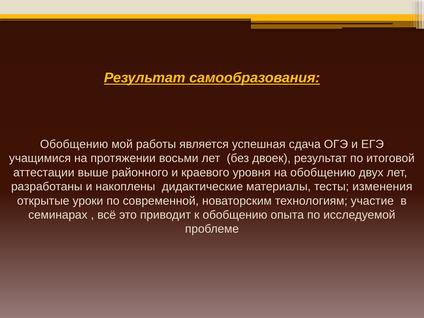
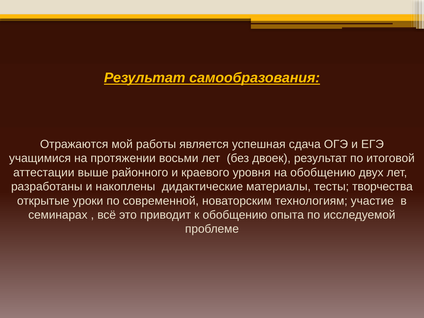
Обобщению: Обобщению -> Отражаются (74, 144)
изменения: изменения -> творчества (382, 187)
